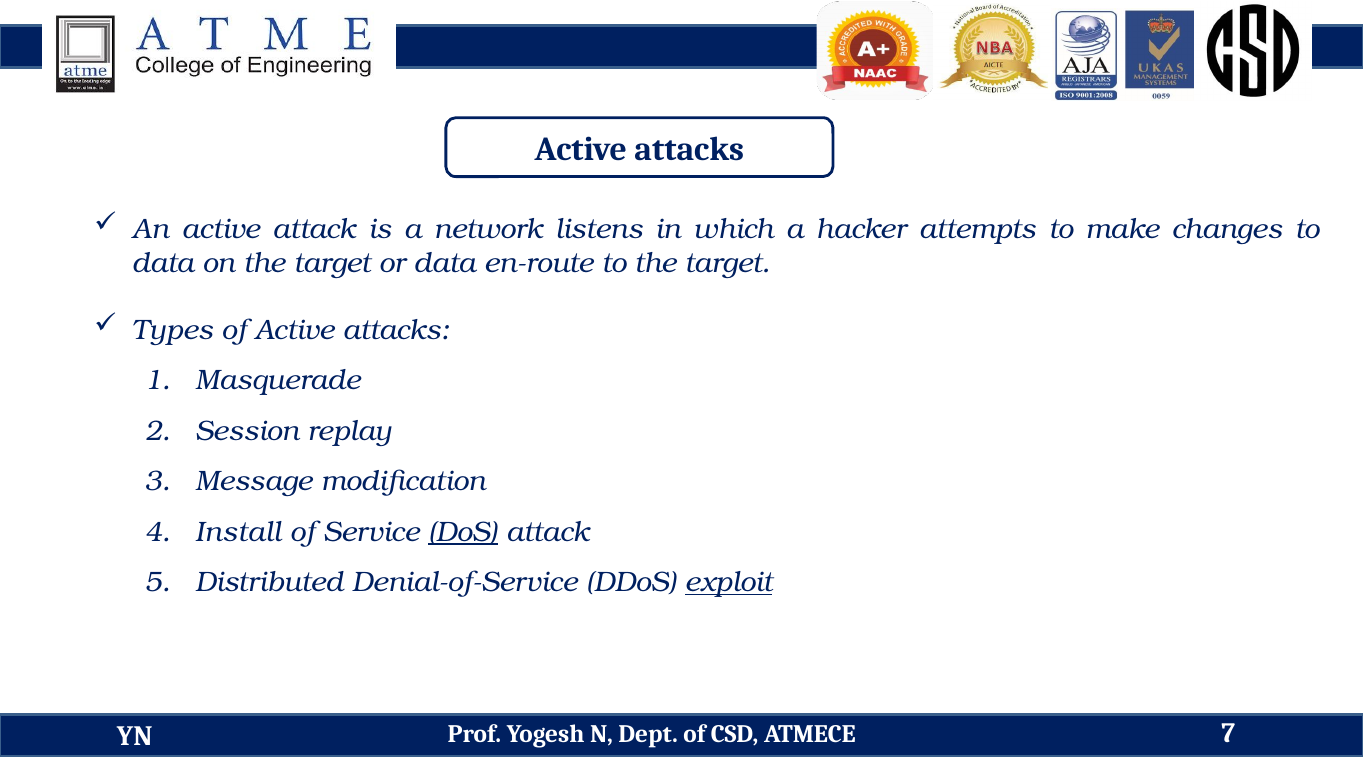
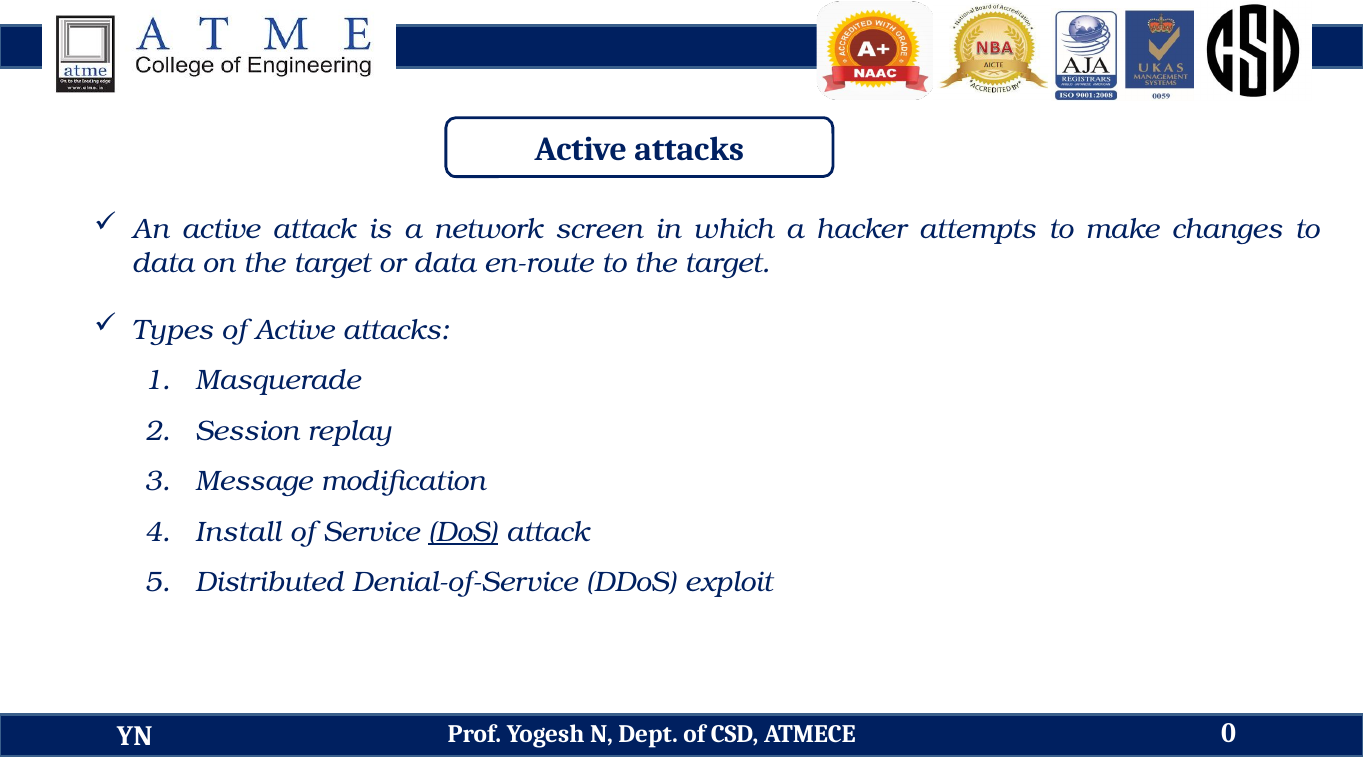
listens: listens -> screen (599, 229)
exploit underline: present -> none (729, 583)
7: 7 -> 0 (1229, 733)
